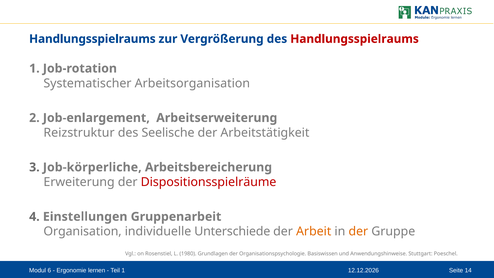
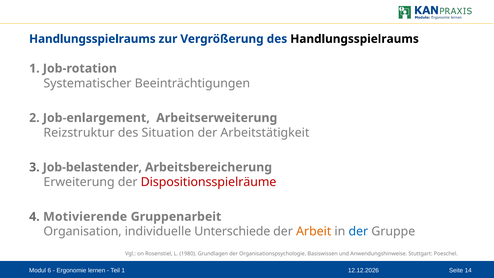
Handlungsspielraums colour: red -> black (355, 39)
Arbeitsorganisation: Arbeitsorganisation -> Beeinträchtigungen (192, 83)
Seelische: Seelische -> Situation (168, 133)
Job-körperliche: Job-körperliche -> Job-belastender (92, 167)
Einstellungen: Einstellungen -> Motivierende (85, 217)
der colour: orange -> blue (358, 231)
